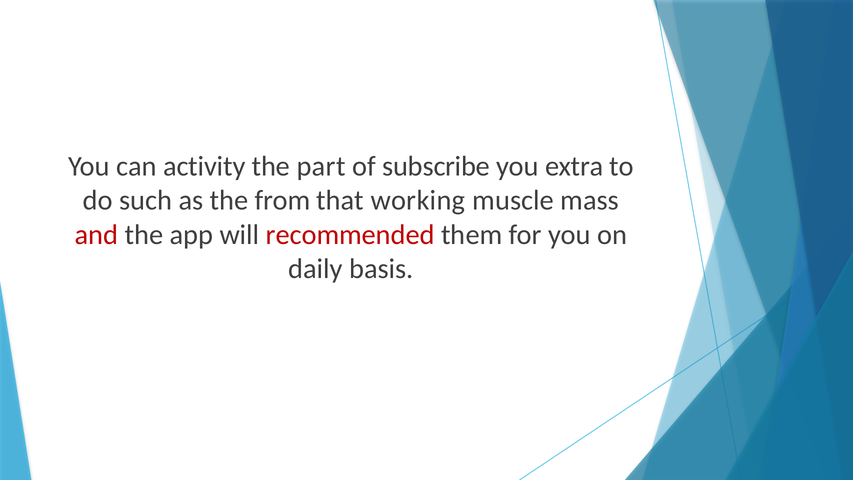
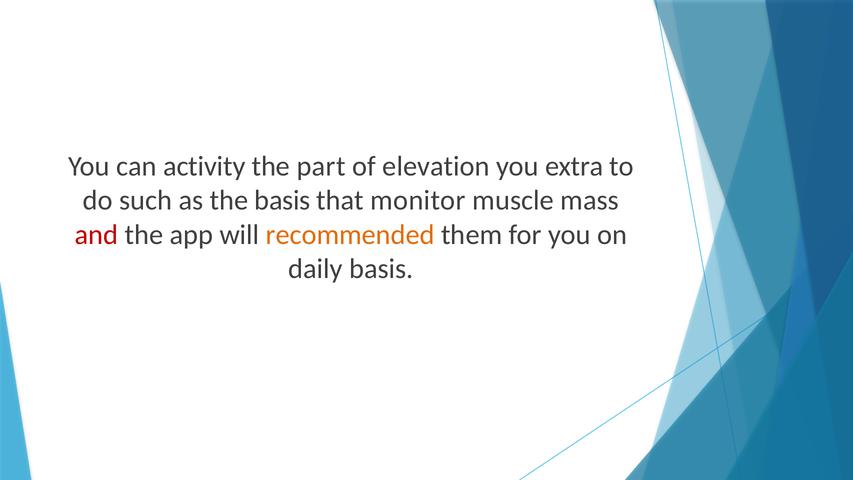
subscribe: subscribe -> elevation (436, 166)
the from: from -> basis (282, 200)
working: working -> monitor (418, 200)
recommended colour: red -> orange (350, 235)
